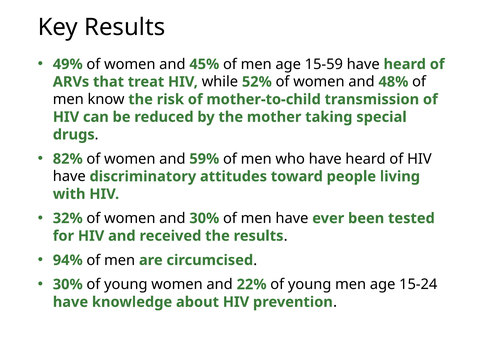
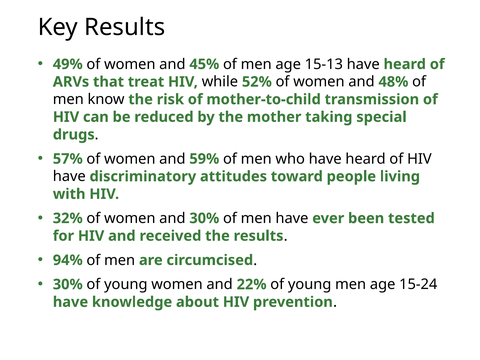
15-59: 15-59 -> 15-13 (324, 64)
82%: 82% -> 57% (68, 159)
